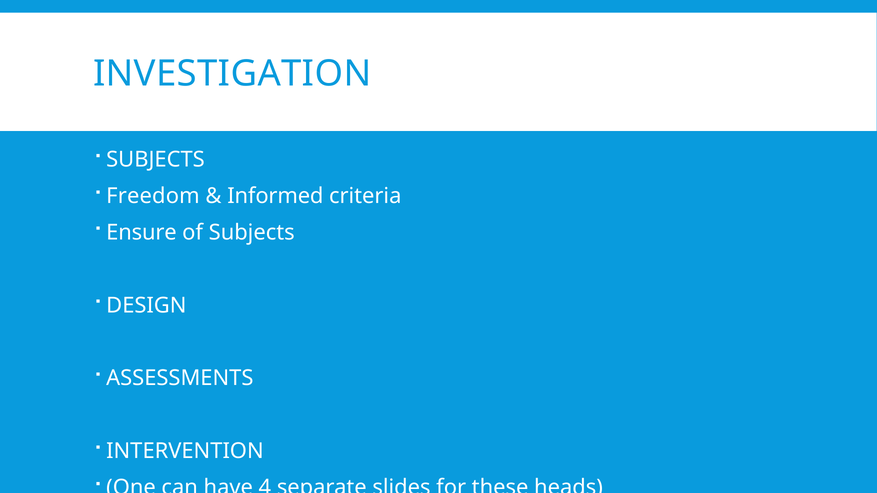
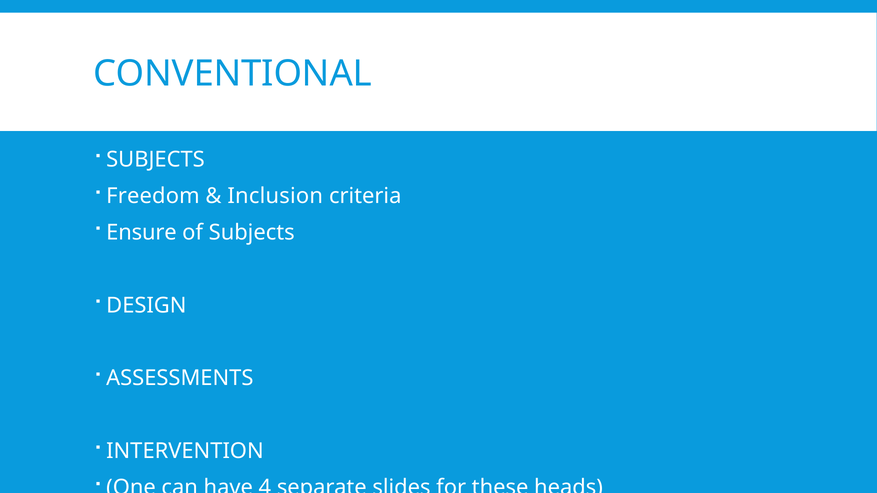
INVESTIGATION: INVESTIGATION -> CONVENTIONAL (232, 74)
Informed: Informed -> Inclusion (275, 196)
